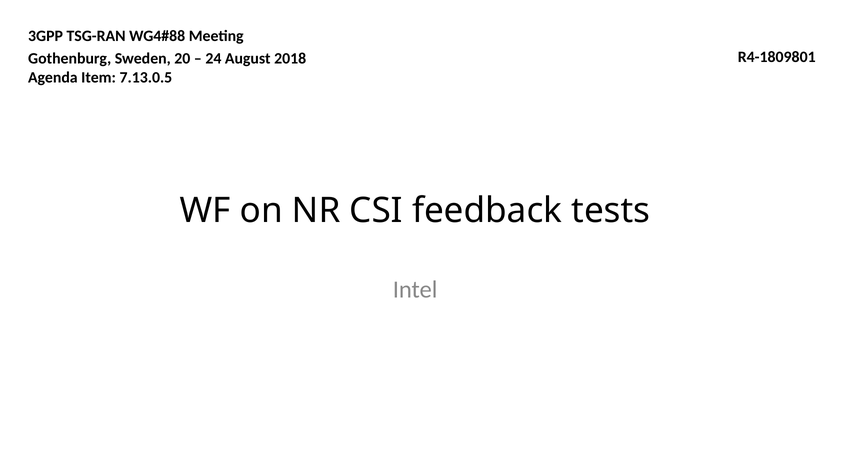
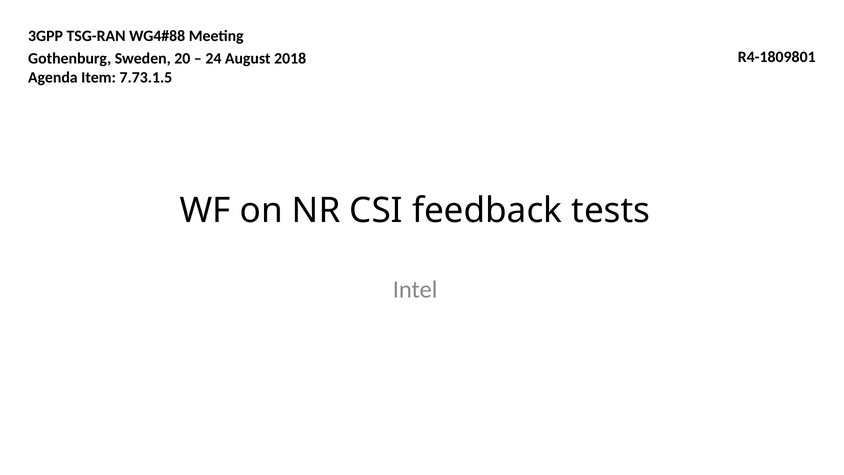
7.13.0.5: 7.13.0.5 -> 7.73.1.5 (146, 77)
